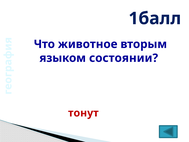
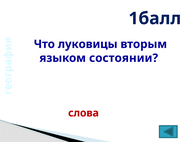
животное: животное -> луковицы (88, 44)
тонут: тонут -> слова (83, 113)
